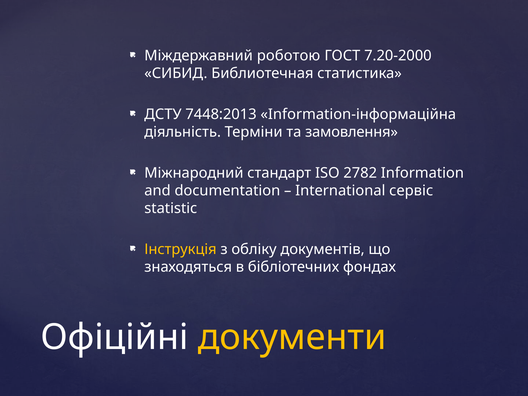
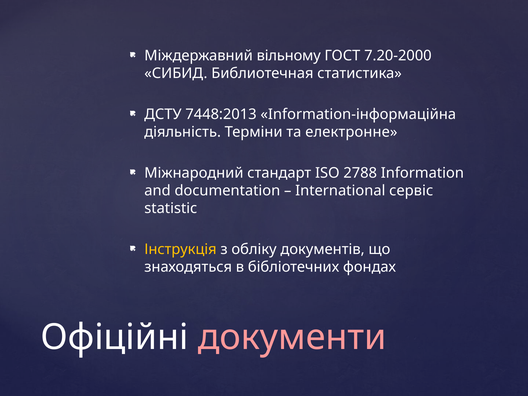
роботою: роботою -> вільному (289, 56)
замовлення: замовлення -> електронне (351, 132)
2782: 2782 -> 2788 (360, 173)
документи colour: yellow -> pink (292, 337)
